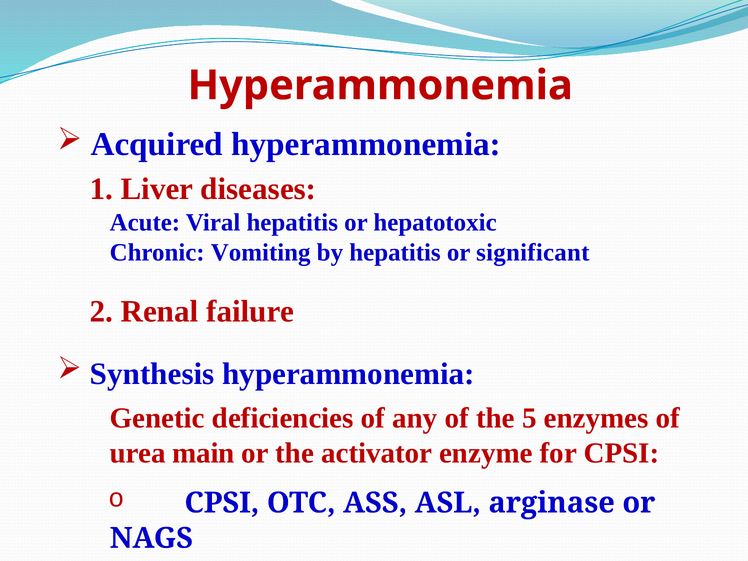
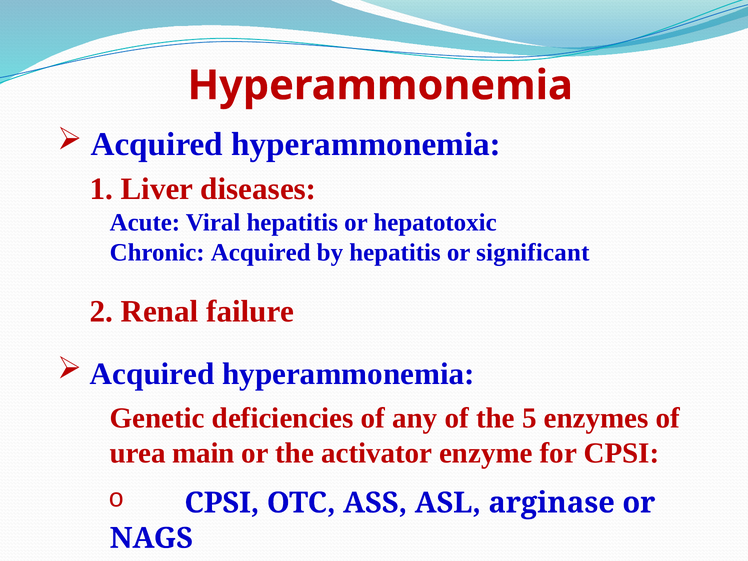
Chronic Vomiting: Vomiting -> Acquired (261, 252)
Synthesis: Synthesis -> Acquired (152, 374)
